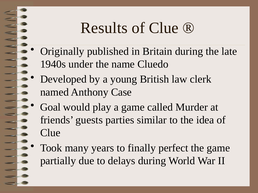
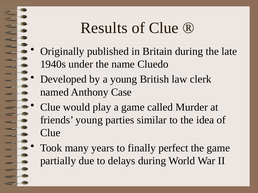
Goal: Goal -> Clue (50, 107)
friends guests: guests -> young (89, 120)
